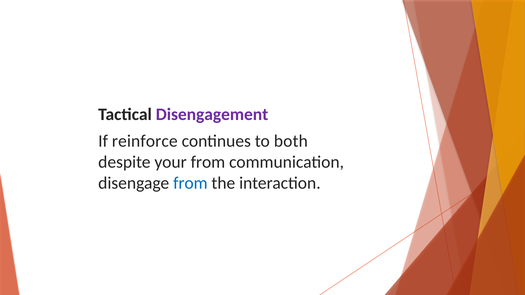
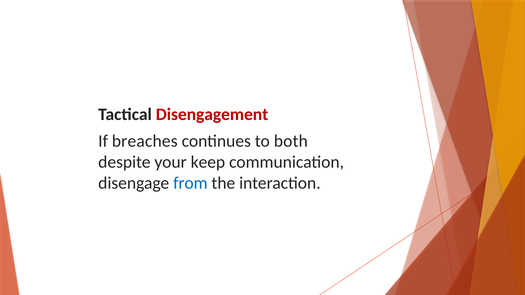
Disengagement colour: purple -> red (212, 115)
reinforce: reinforce -> breaches (145, 141)
your from: from -> keep (208, 162)
